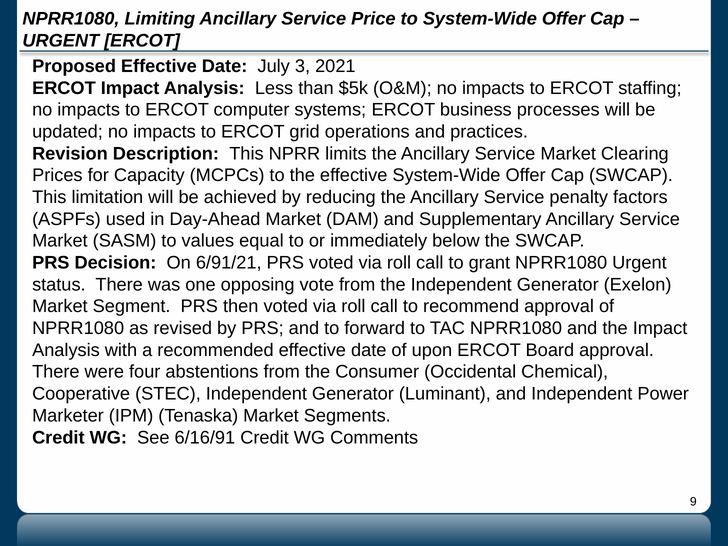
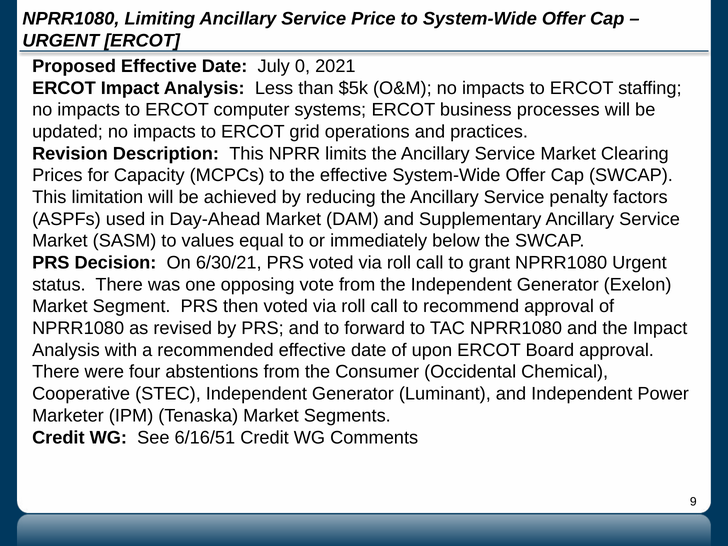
3: 3 -> 0 (302, 66)
6/91/21: 6/91/21 -> 6/30/21 (229, 263)
6/16/91: 6/16/91 -> 6/16/51 (205, 438)
